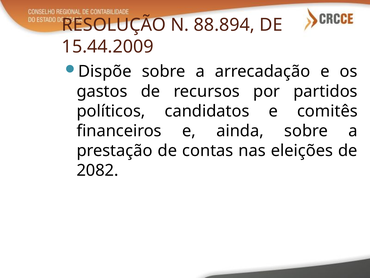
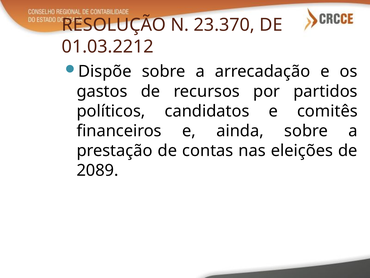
88.894: 88.894 -> 23.370 (224, 25)
15.44.2009: 15.44.2009 -> 01.03.2212 (108, 47)
2082: 2082 -> 2089 (98, 170)
